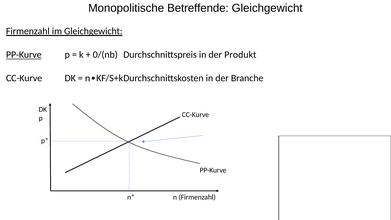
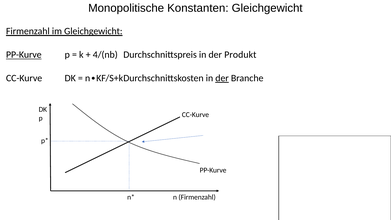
Betreffende: Betreffende -> Konstanten (198, 8)
0/(nb: 0/(nb -> 4/(nb (105, 55)
der underline: none -> present (222, 78)
